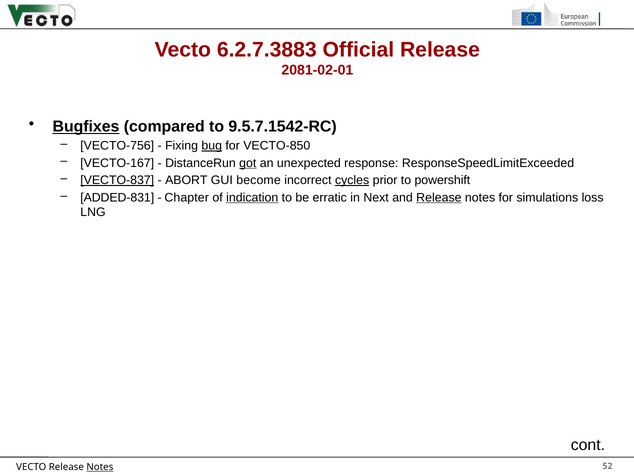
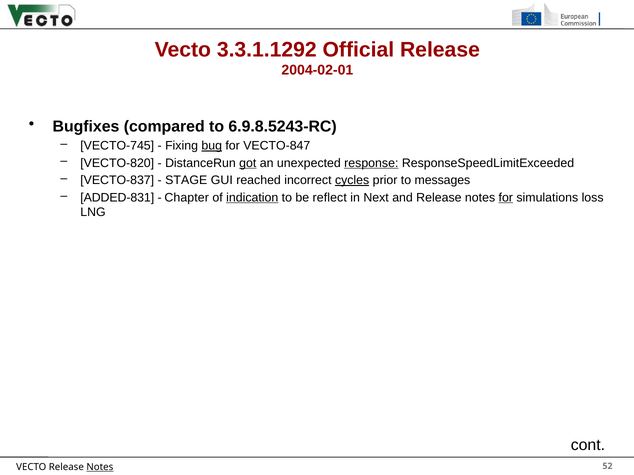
6.2.7.3883: 6.2.7.3883 -> 3.3.1.1292 (267, 50)
2081-02-01: 2081-02-01 -> 2004-02-01 (317, 70)
Bugfixes underline: present -> none (86, 127)
9.5.7.1542-RC: 9.5.7.1542-RC -> 6.9.8.5243-RC (283, 127)
VECTO-756: VECTO-756 -> VECTO-745 (117, 146)
VECTO-850: VECTO-850 -> VECTO-847 (277, 146)
VECTO-167: VECTO-167 -> VECTO-820 (117, 163)
response underline: none -> present (371, 163)
VECTO-837 underline: present -> none (117, 180)
ABORT: ABORT -> STAGE (186, 180)
become: become -> reached (259, 180)
powershift: powershift -> messages (442, 180)
erratic: erratic -> reflect (330, 198)
Release underline: present -> none (439, 198)
for underline: none -> present (506, 198)
